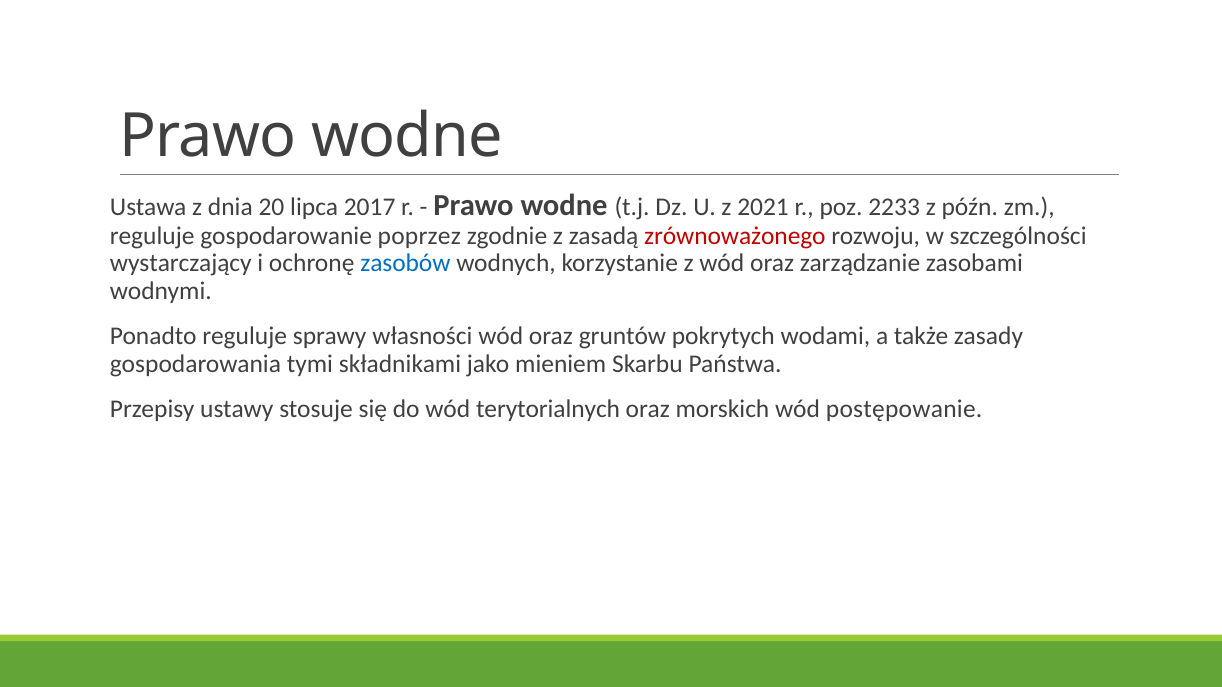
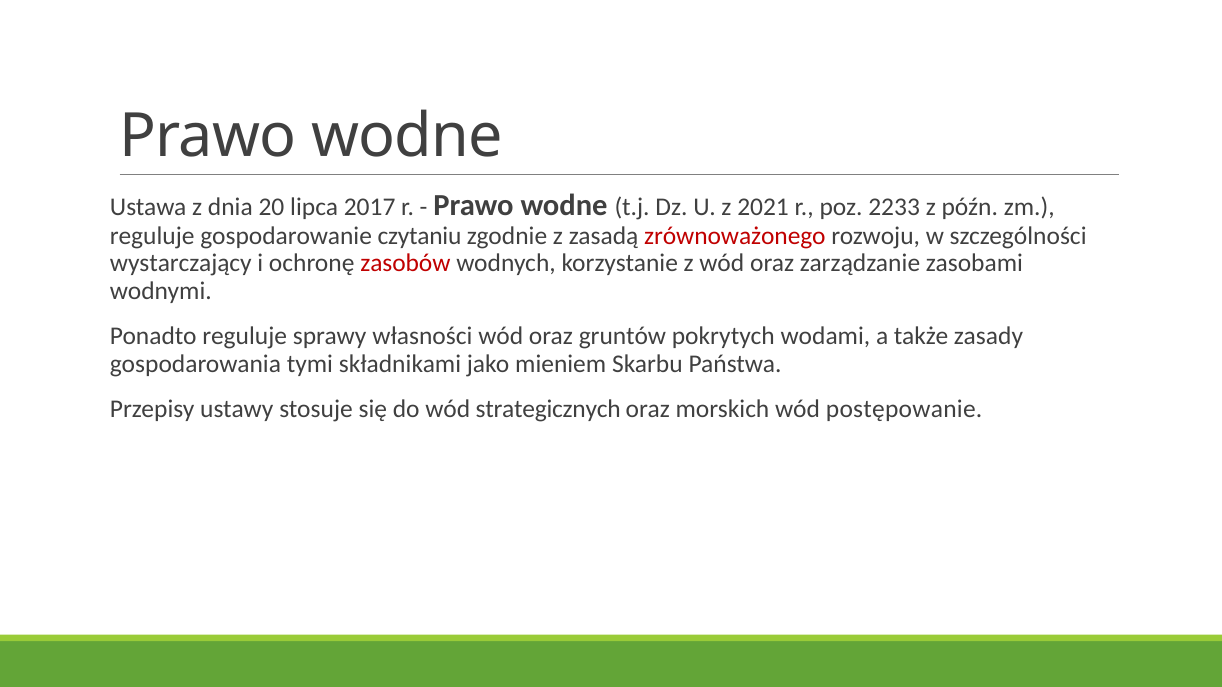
poprzez: poprzez -> czytaniu (420, 236)
zasobów colour: blue -> red (405, 264)
terytorialnych: terytorialnych -> strategicznych (548, 409)
